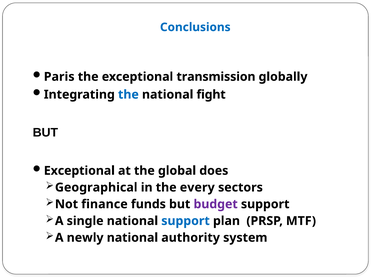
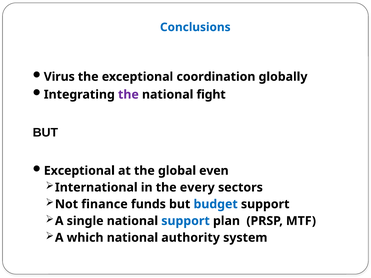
Paris: Paris -> Virus (59, 77)
transmission: transmission -> coordination (216, 77)
the colour: blue -> purple (128, 95)
does: does -> even (214, 171)
Geographical: Geographical -> International (96, 188)
budget colour: purple -> blue (216, 204)
newly: newly -> which (85, 238)
